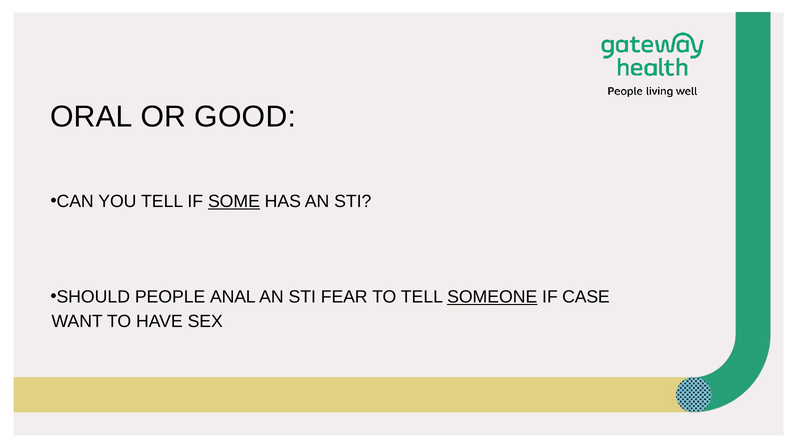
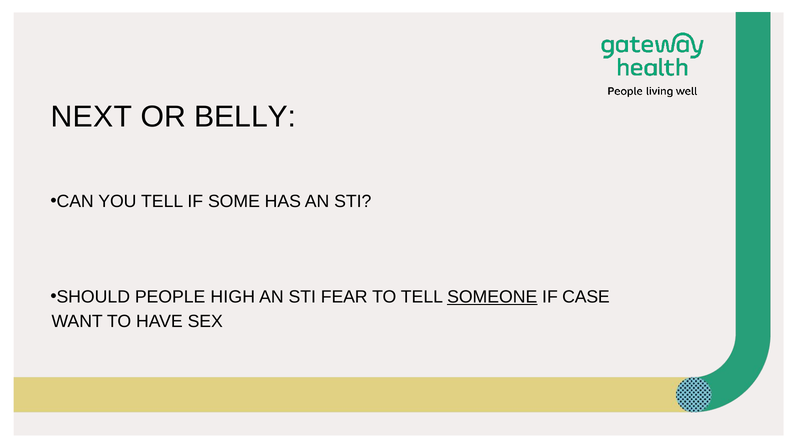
ORAL: ORAL -> NEXT (91, 117)
GOOD: GOOD -> BELLY (245, 117)
SOME underline: present -> none (234, 202)
ANAL: ANAL -> HIGH (233, 297)
